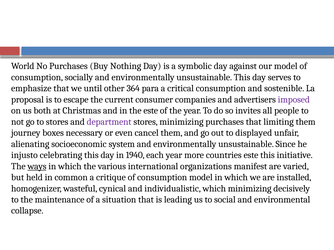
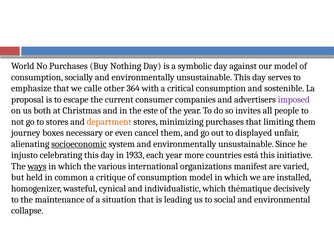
until: until -> calle (93, 89)
para: para -> with (150, 89)
department colour: purple -> orange (109, 122)
socioeconomic underline: none -> present (79, 144)
1940: 1940 -> 1933 (135, 155)
countries este: este -> está (251, 155)
which minimizing: minimizing -> thématique (250, 189)
